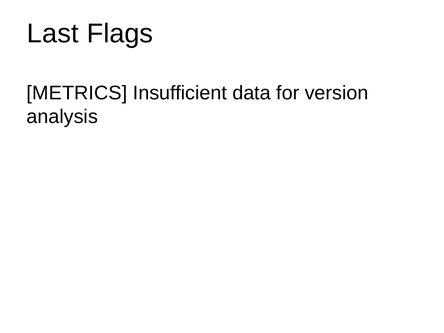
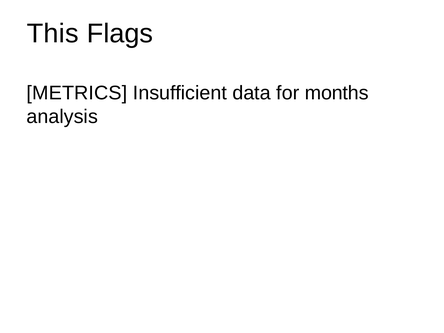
Last: Last -> This (53, 34)
version: version -> months (337, 93)
